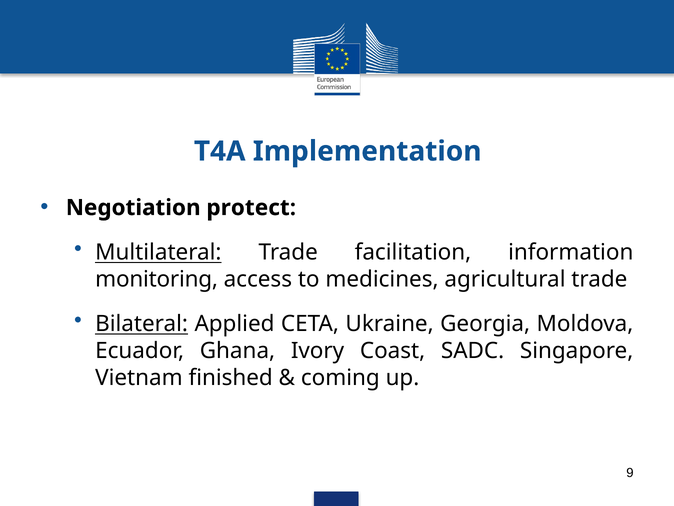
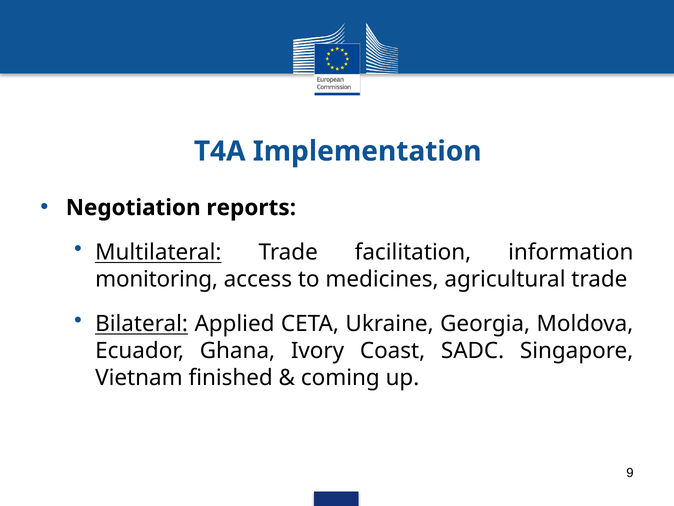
protect: protect -> reports (251, 207)
